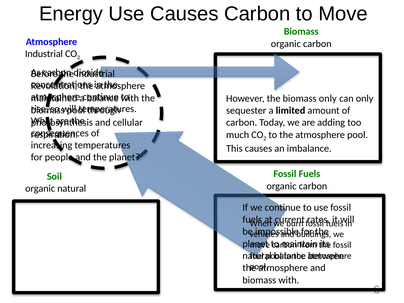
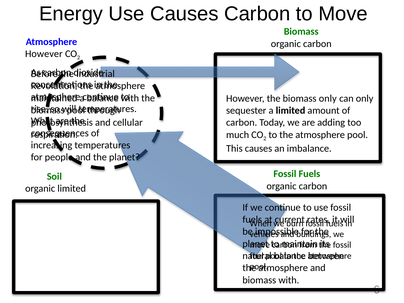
Industrial: Industrial -> However (44, 54)
organic natural: natural -> limited (72, 188)
